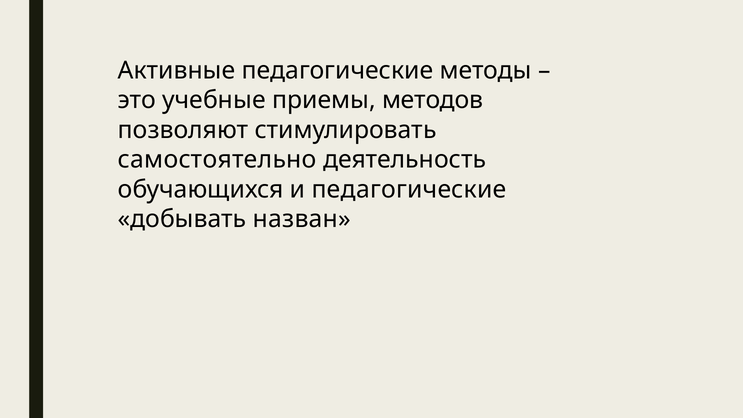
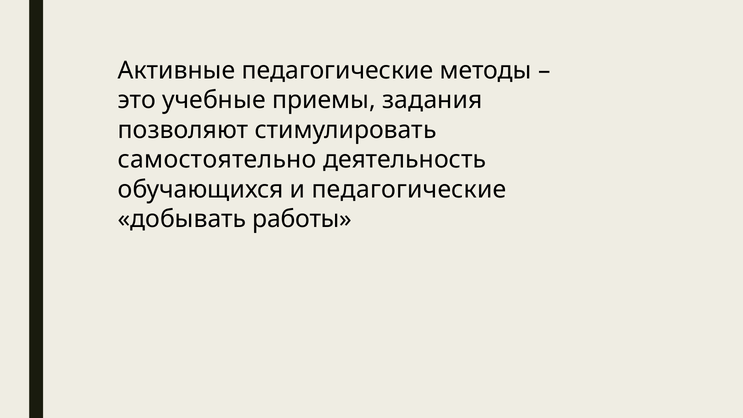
методов: методов -> задания (432, 100)
назван: назван -> работы (302, 219)
